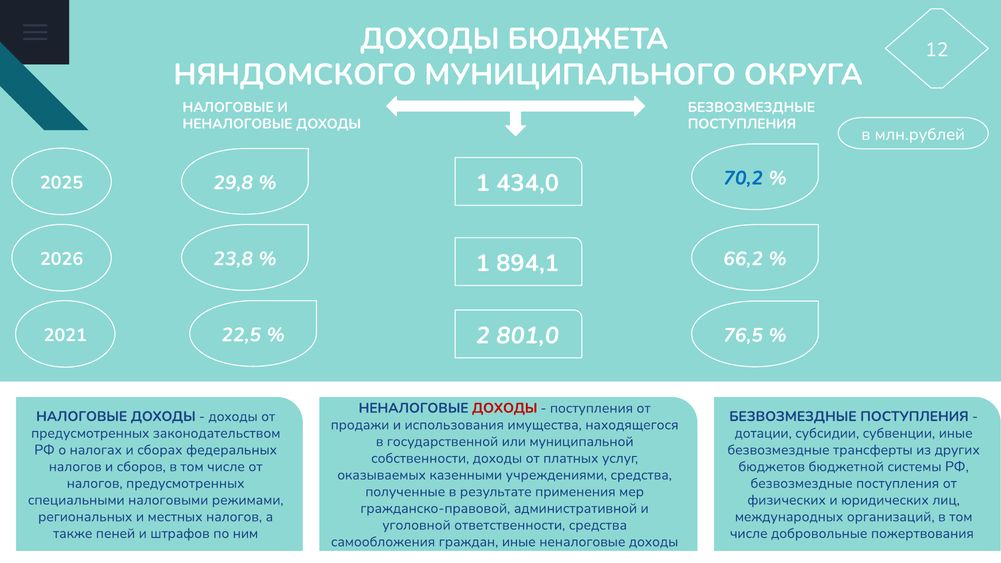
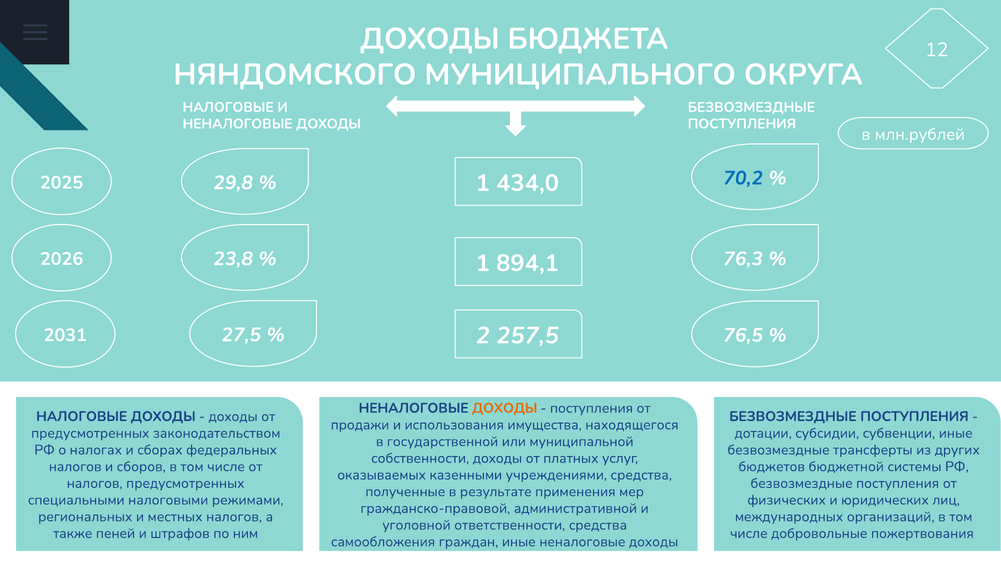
66,2: 66,2 -> 76,3 (743, 259)
801,0: 801,0 -> 257,5 (528, 336)
22,5: 22,5 -> 27,5 (241, 335)
2021: 2021 -> 2031 (65, 335)
ДОХОДЫ colour: red -> orange (505, 408)
